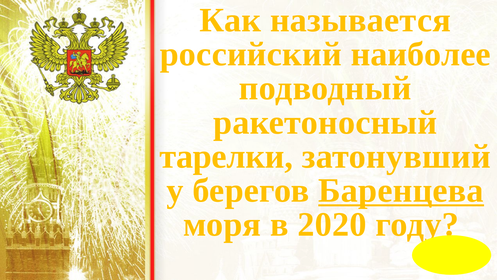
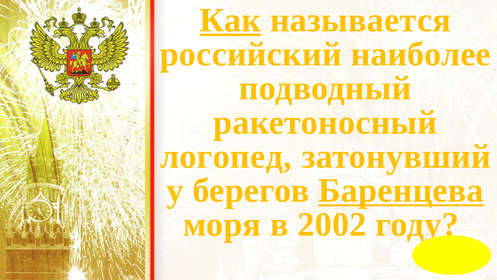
Как underline: none -> present (230, 20)
тарелки: тарелки -> логопед (226, 156)
2020: 2020 -> 2002 (332, 224)
